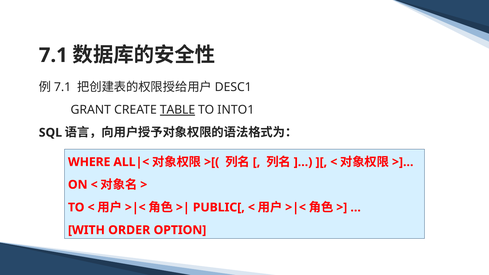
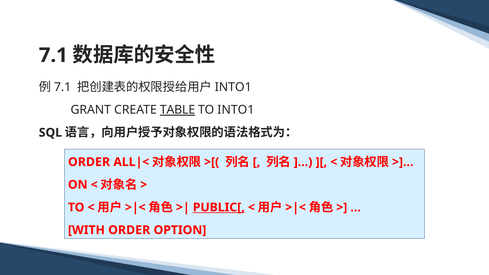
DESC1: DESC1 -> INTO1 (233, 87)
WHERE: WHERE -> ORDER (89, 162)
PUBLIC[ underline: none -> present (219, 207)
